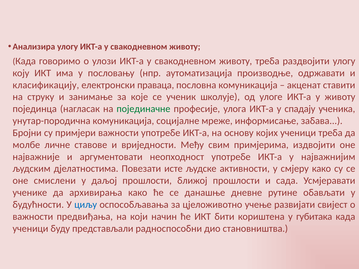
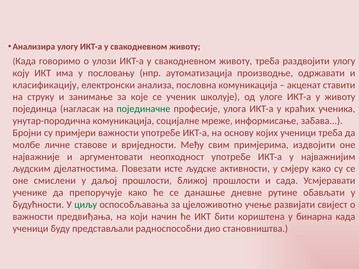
праваца: праваца -> анализа (156, 85)
спадају: спадају -> краћих (300, 109)
архивирања: архивирања -> препоручује (96, 193)
циљу colour: blue -> green (86, 205)
губитака: губитака -> бинарна (314, 217)
